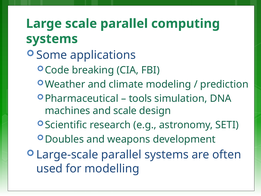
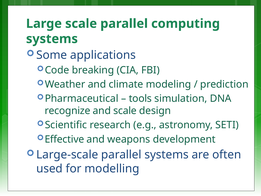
machines: machines -> recognize (67, 111)
Doubles: Doubles -> Effective (64, 139)
